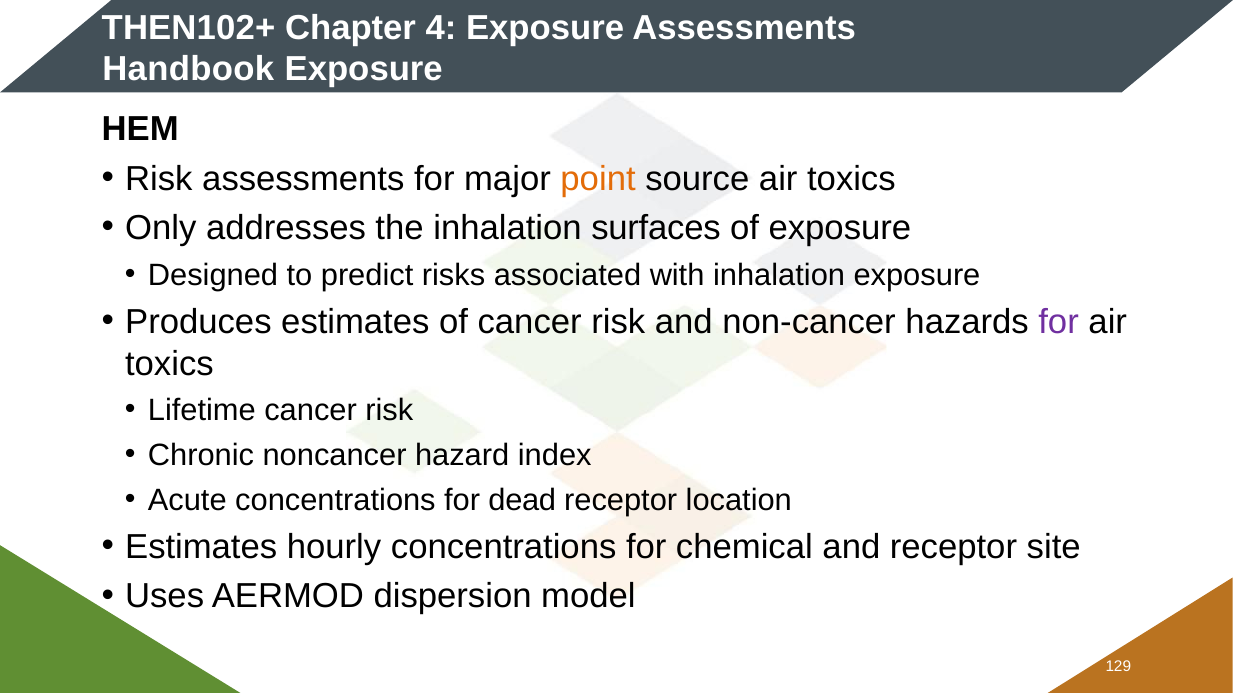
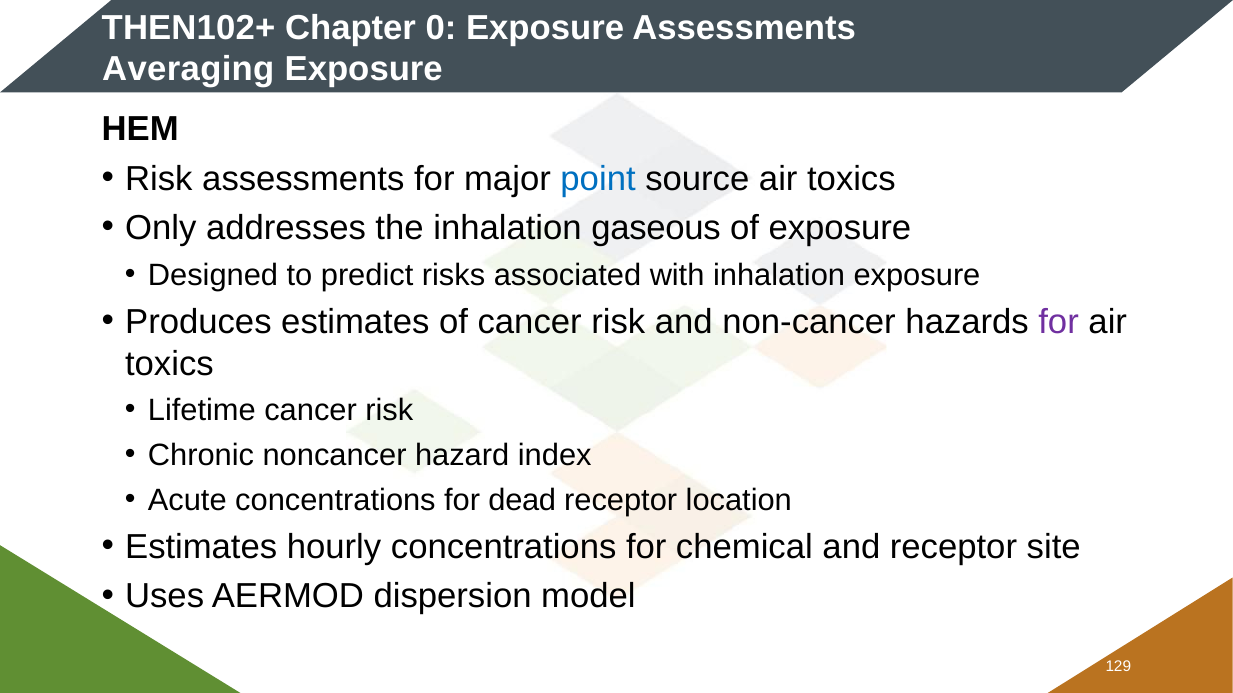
4: 4 -> 0 (441, 28)
Handbook: Handbook -> Averaging (188, 69)
point colour: orange -> blue (598, 179)
surfaces: surfaces -> gaseous (656, 228)
